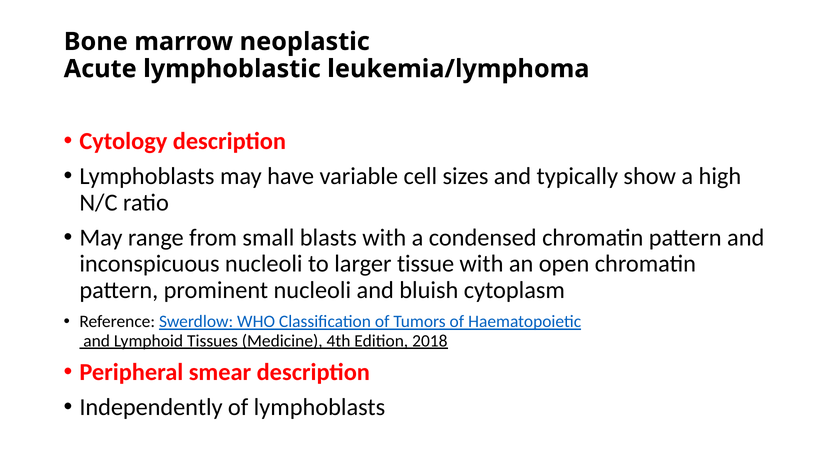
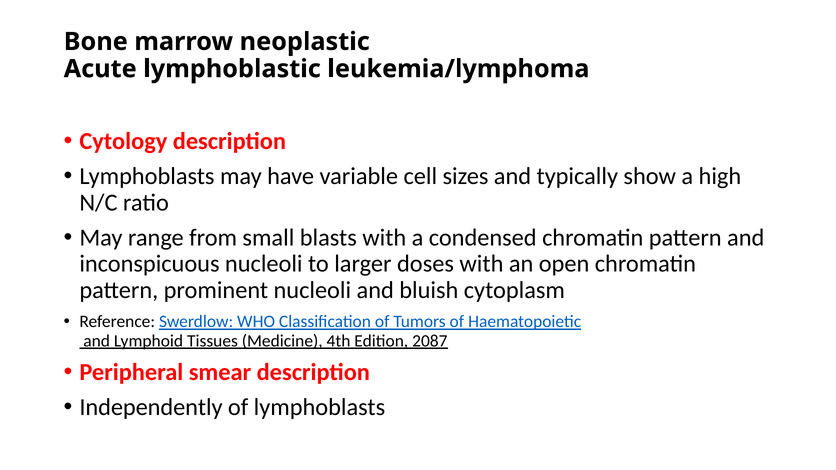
tissue: tissue -> doses (426, 264)
2018: 2018 -> 2087 (430, 341)
